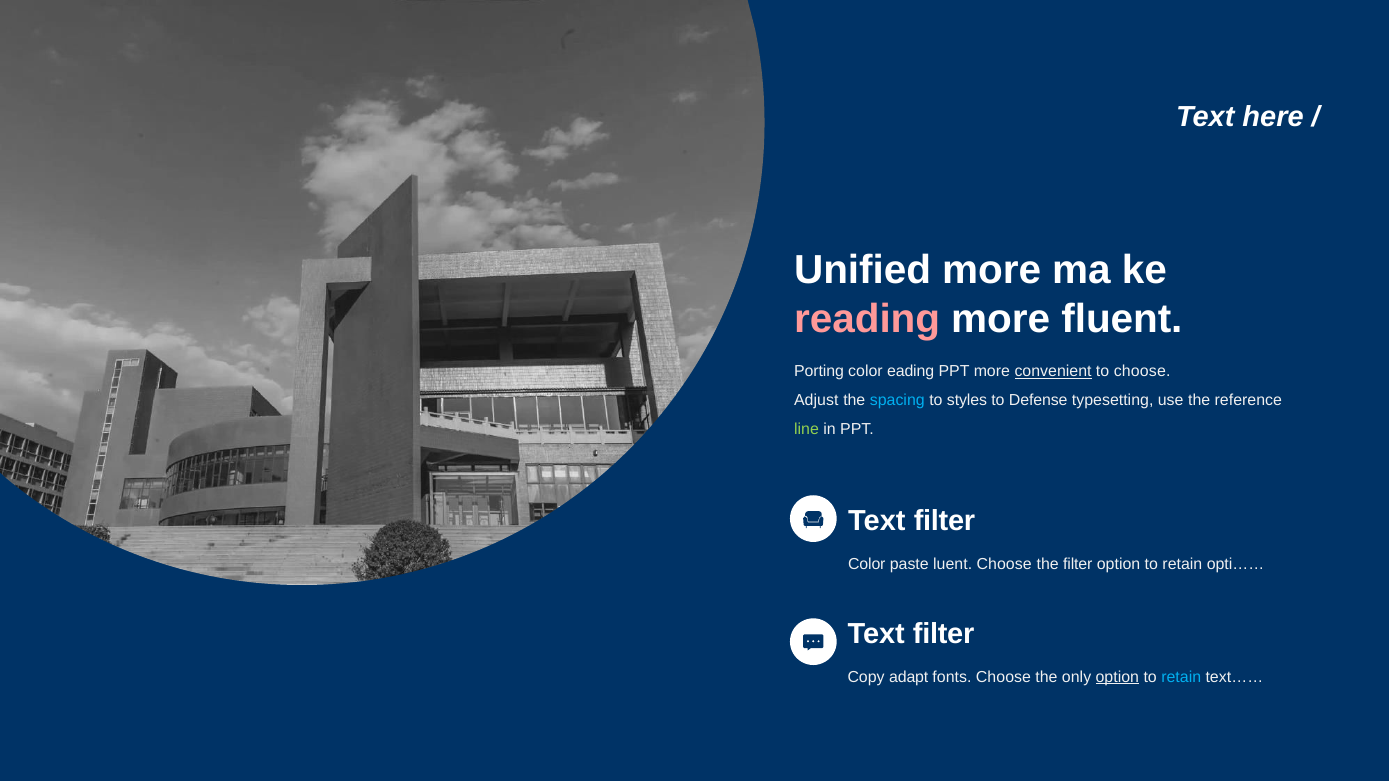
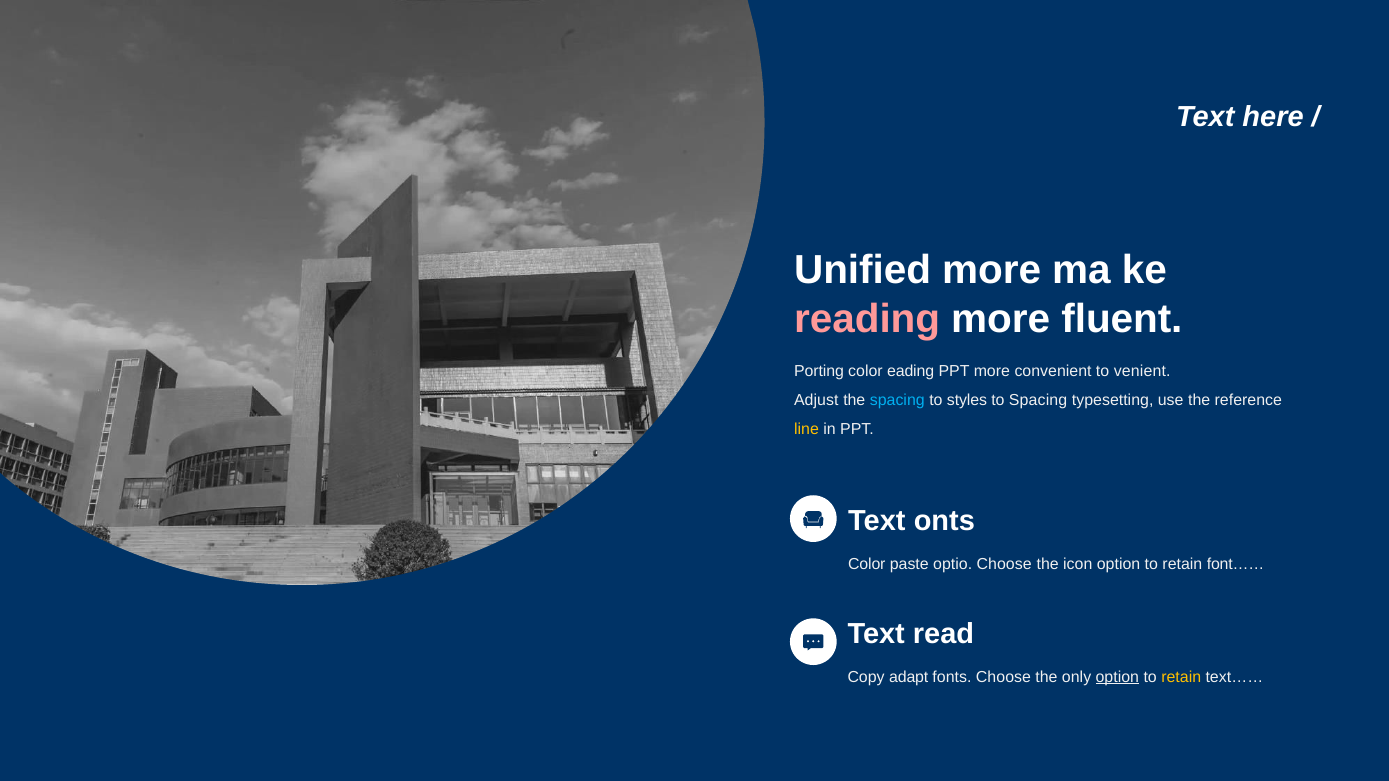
convenient underline: present -> none (1053, 372)
to choose: choose -> venient (1142, 372)
to Defense: Defense -> Spacing (1038, 400)
line colour: light green -> yellow (807, 429)
filter: filter -> onts (944, 521)
luent: luent -> optio (953, 564)
the filter: filter -> icon (1078, 564)
opti……: opti…… -> font…… (1236, 564)
filter: filter -> read (944, 634)
retain colour: light blue -> yellow (1181, 677)
